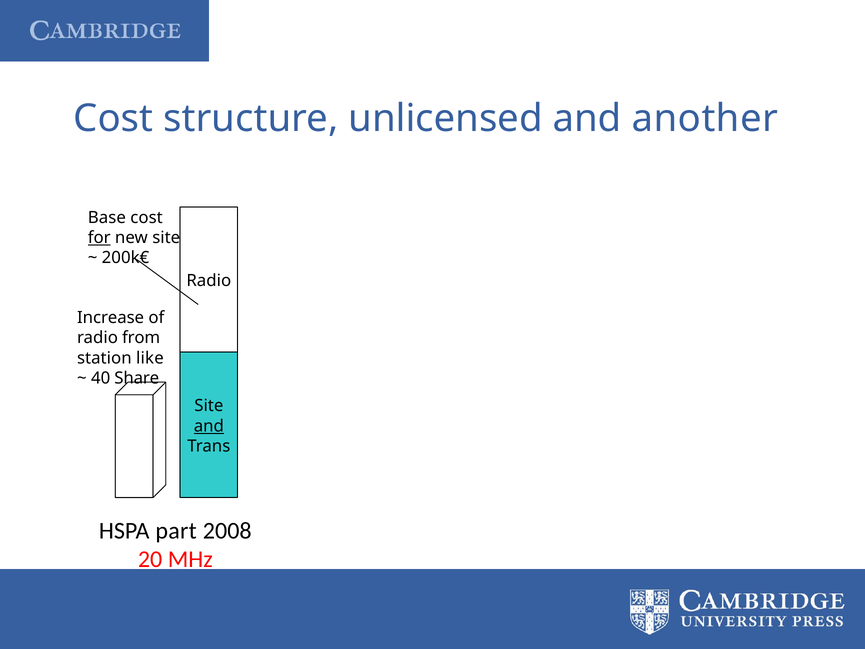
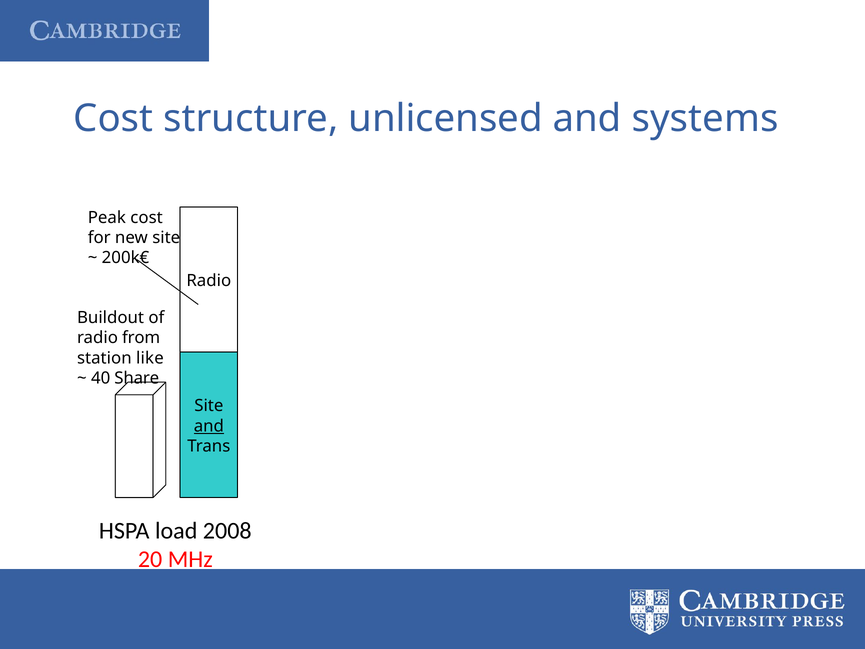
another: another -> systems (705, 119)
Base: Base -> Peak (107, 217)
for underline: present -> none (99, 238)
Increase: Increase -> Buildout (111, 317)
part: part -> load (176, 530)
